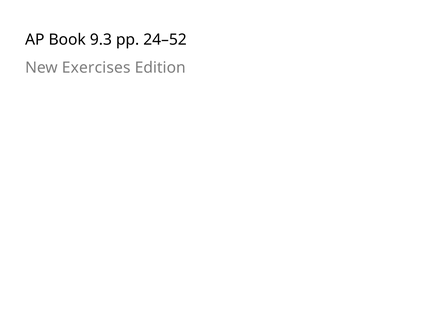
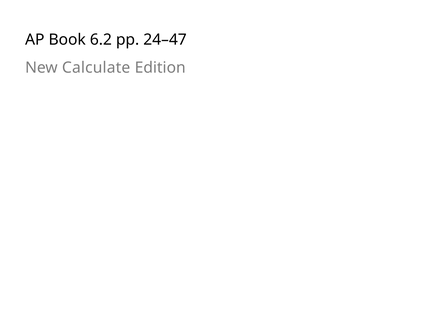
9.3: 9.3 -> 6.2 (101, 40)
24–52: 24–52 -> 24–47 (165, 40)
Exercises: Exercises -> Calculate (96, 68)
